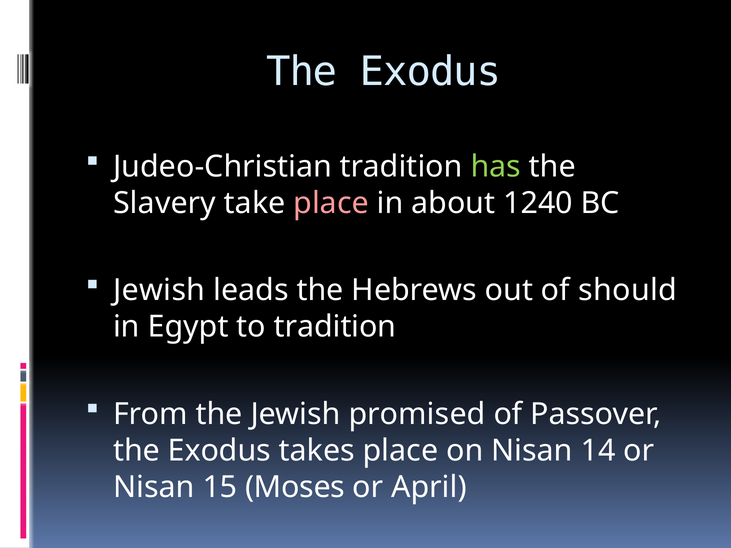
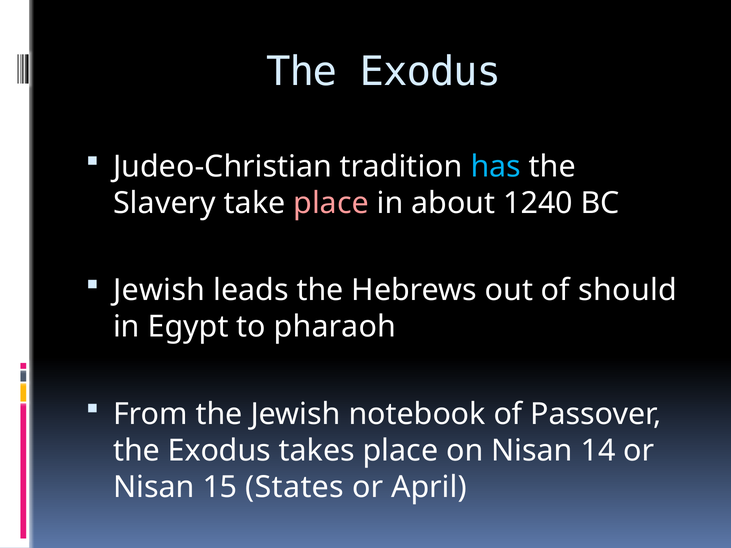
has colour: light green -> light blue (496, 167)
to tradition: tradition -> pharaoh (335, 327)
promised: promised -> notebook (417, 414)
Moses: Moses -> States (295, 487)
